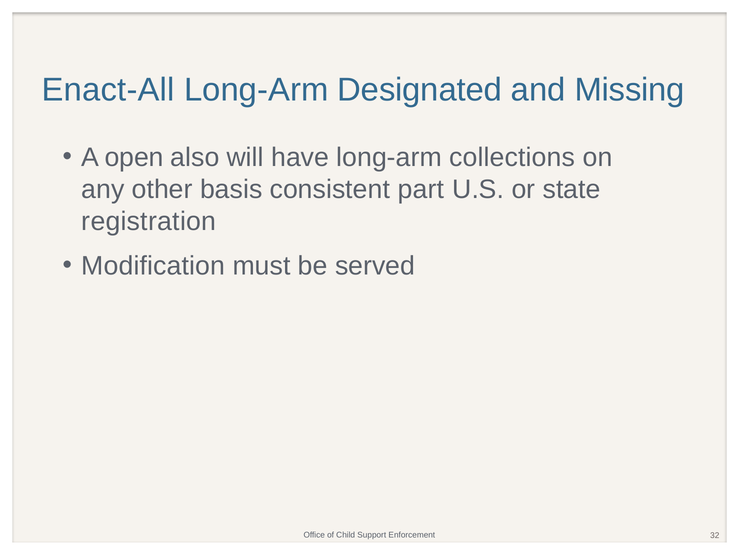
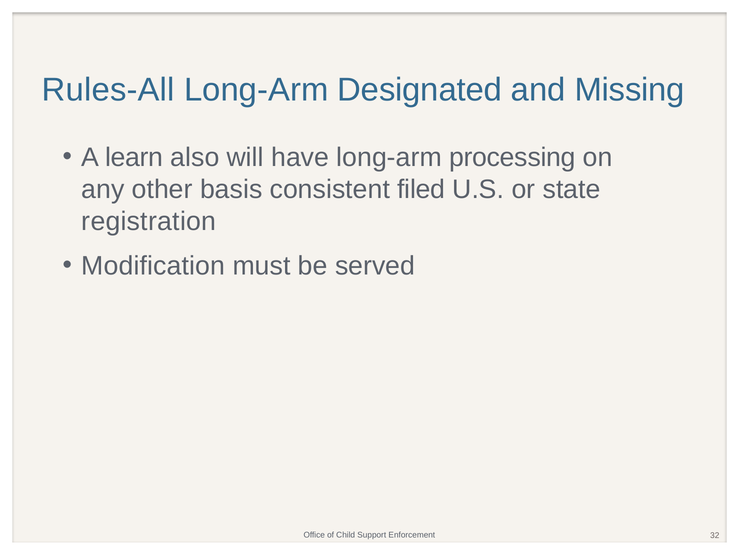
Enact-All: Enact-All -> Rules-All (108, 90)
open: open -> learn (134, 157)
collections: collections -> processing (512, 157)
part: part -> filed (421, 189)
